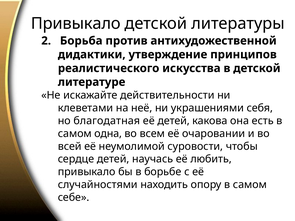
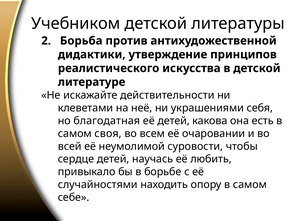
Привыкало: Привыкало -> Учебником (76, 23)
одна: одна -> своя (108, 134)
